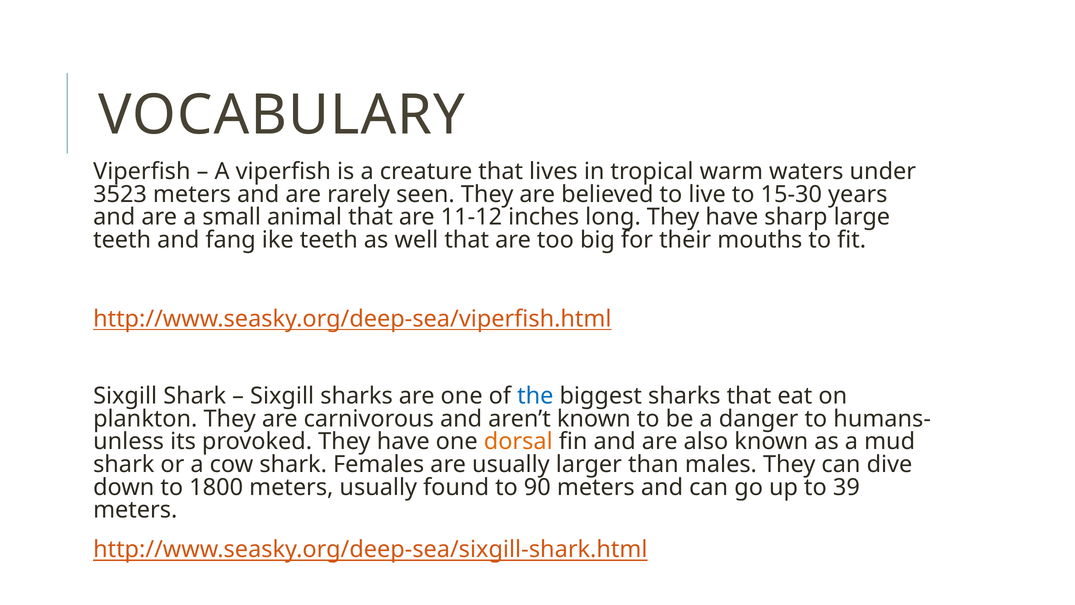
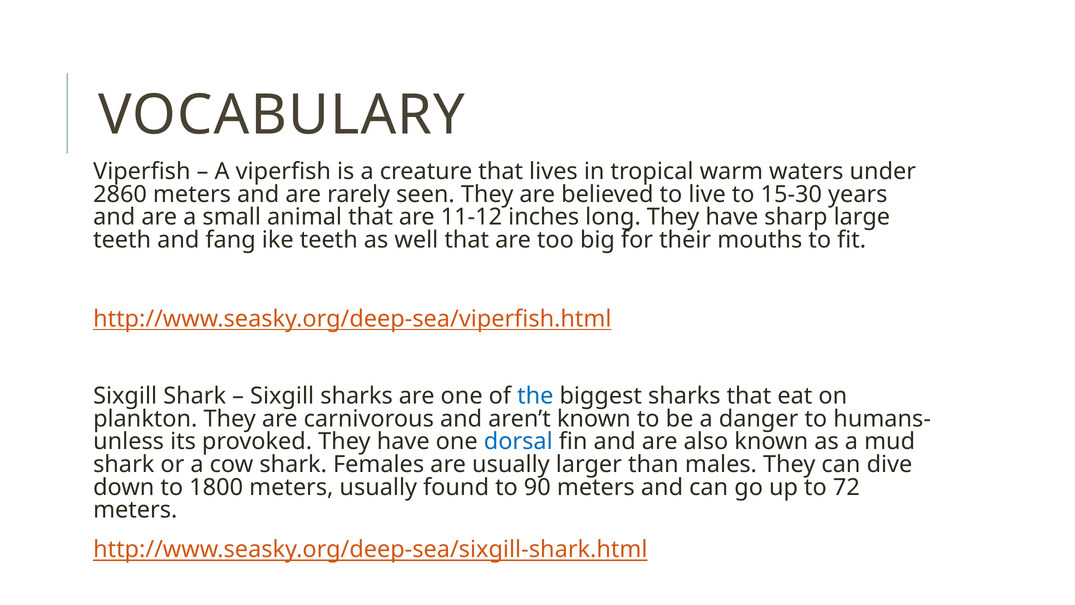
3523: 3523 -> 2860 (120, 194)
dorsal colour: orange -> blue (518, 441)
39: 39 -> 72 (846, 487)
